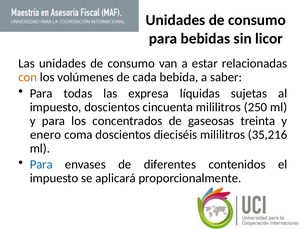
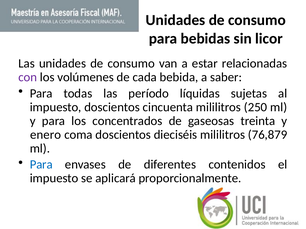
con colour: orange -> purple (28, 77)
expresa: expresa -> período (149, 94)
35,216: 35,216 -> 76,879 (268, 135)
